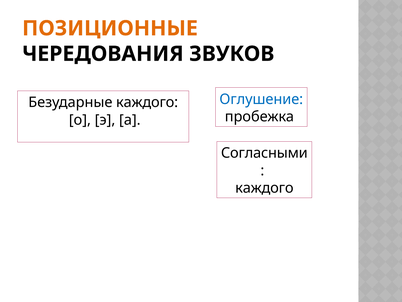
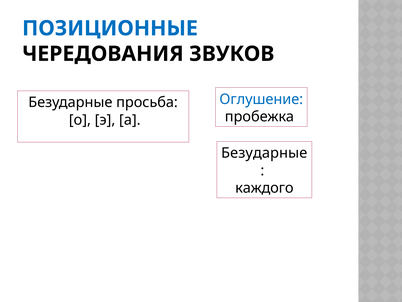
ПОЗИЦИОННЫЕ colour: orange -> blue (110, 28)
Безударные каждого: каждого -> просьба (147, 102)
Согласными: Согласными -> Безударные (264, 153)
